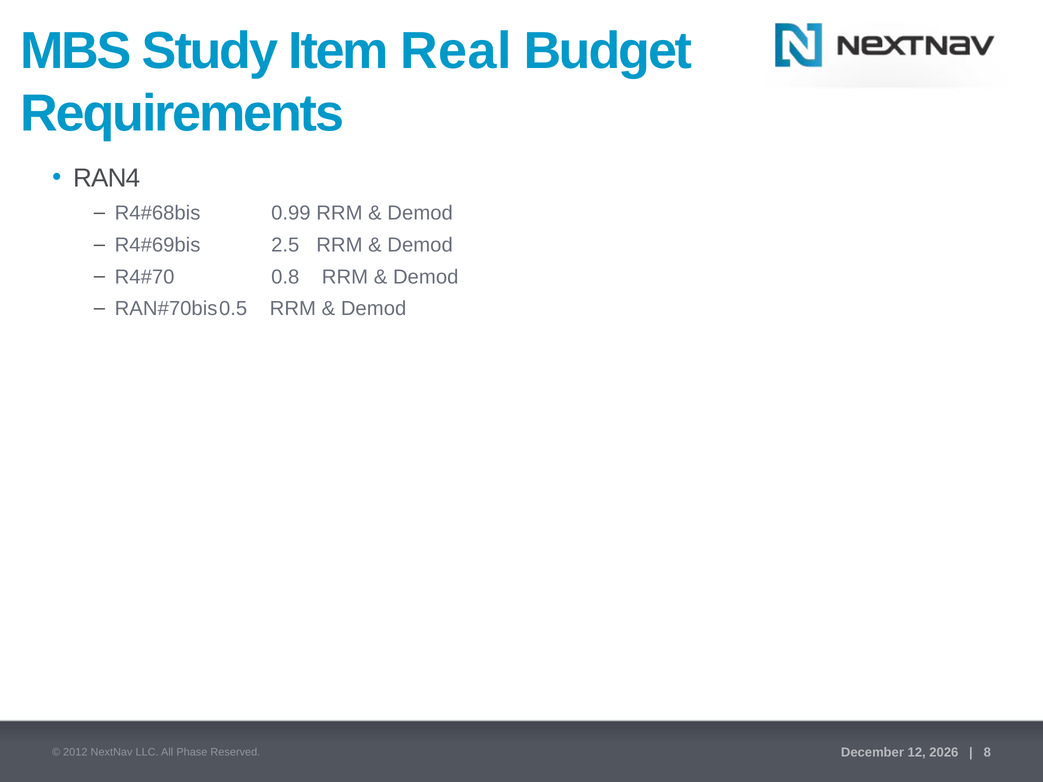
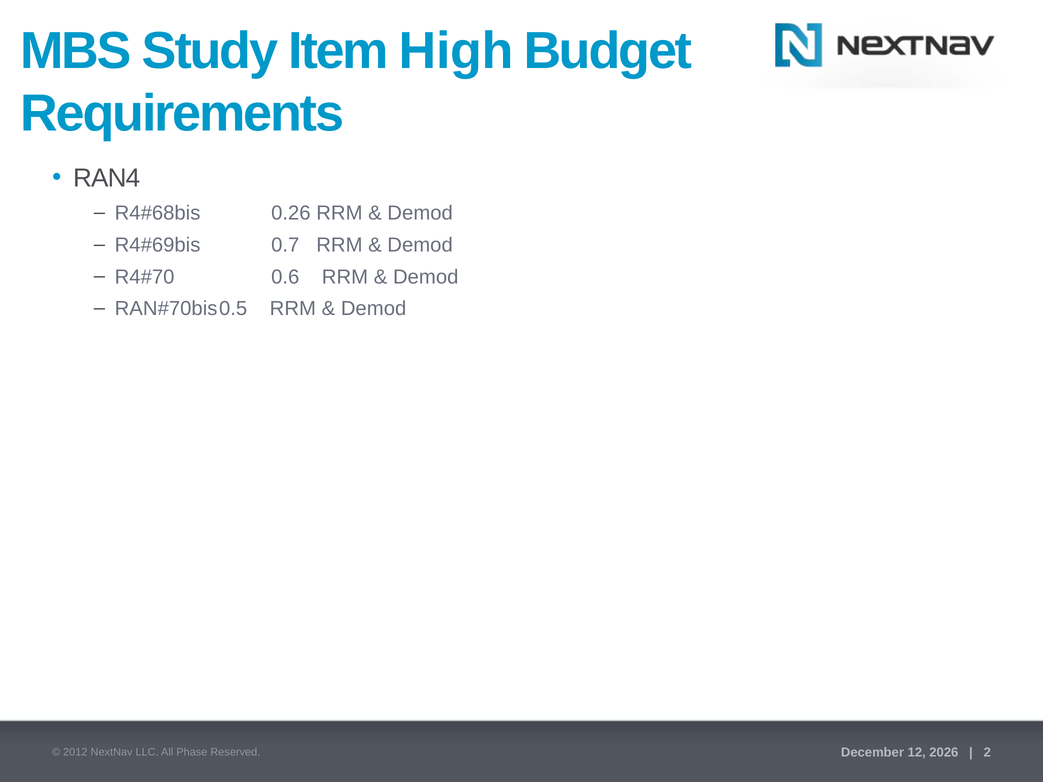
Real: Real -> High (456, 51)
0.99: 0.99 -> 0.26 (291, 213)
2.5: 2.5 -> 0.7 (285, 245)
0.8: 0.8 -> 0.6 (285, 277)
8: 8 -> 2 (987, 753)
